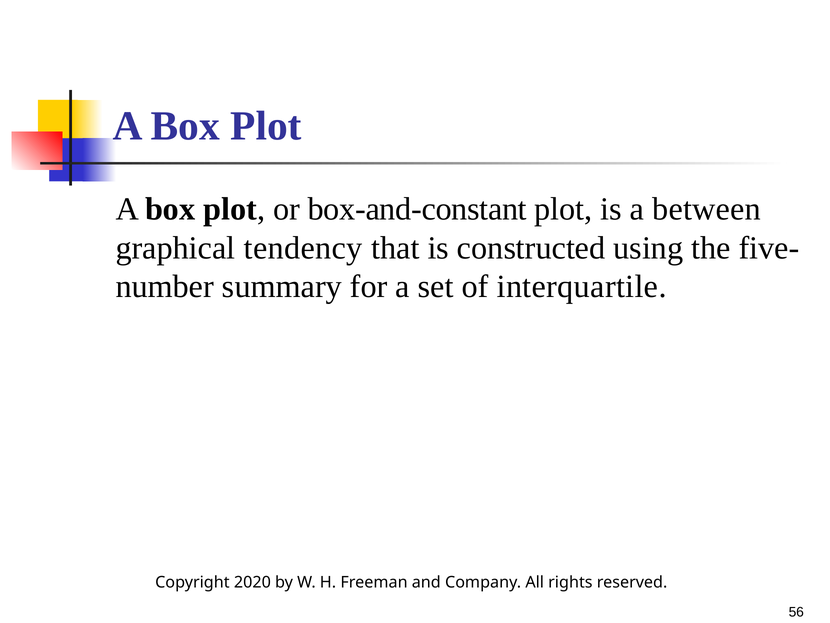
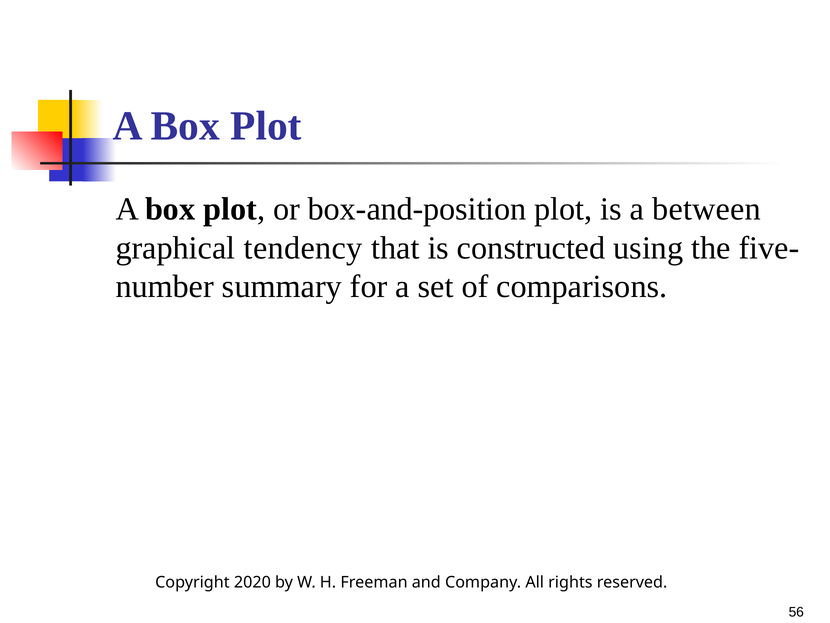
box-and-constant: box-and-constant -> box-and-position (417, 209)
interquartile: interquartile -> comparisons (582, 286)
